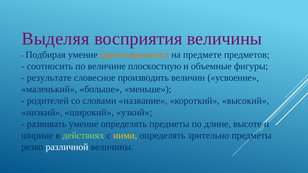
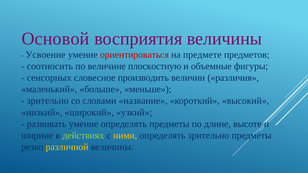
Выделяя: Выделяя -> Основой (55, 39)
Подбирая: Подбирая -> Усвоение (46, 55)
ориентироваться colour: orange -> red (134, 55)
результате: результате -> сенсорных (49, 78)
усвоение: усвоение -> различия (233, 78)
родителей: родителей -> зрительно (48, 101)
различной colour: white -> yellow (67, 147)
